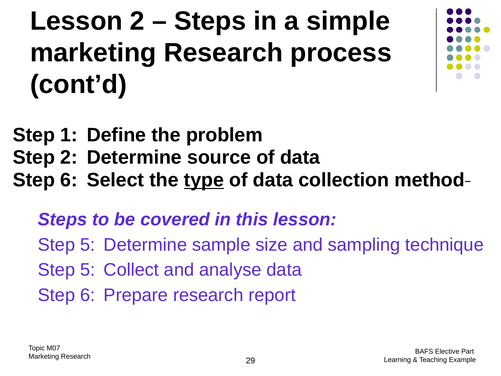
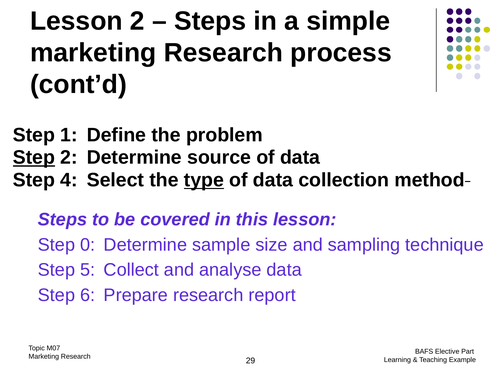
Step underline: none -> present (34, 157)
6: 6 -> 4 (69, 180)
5: 5 -> 0 (88, 245)
